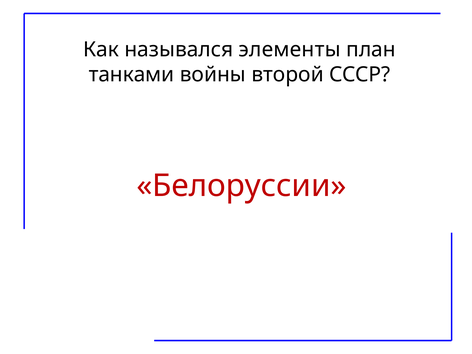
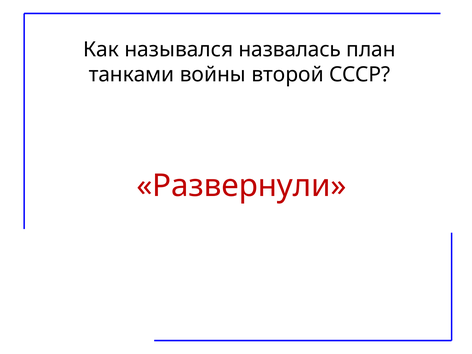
элементы: элементы -> назвалась (290, 50)
Белоруссии: Белоруссии -> Развернули (241, 186)
